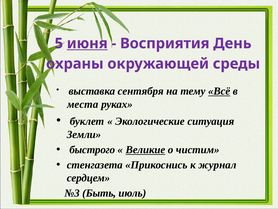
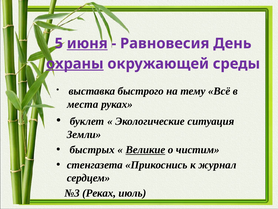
Восприятия: Восприятия -> Равновесия (165, 43)
охраны underline: none -> present (75, 64)
сентября: сентября -> быстрого (141, 91)
Всё underline: present -> none (219, 91)
быстрого: быстрого -> быстрых (92, 149)
Быть: Быть -> Реках (99, 193)
